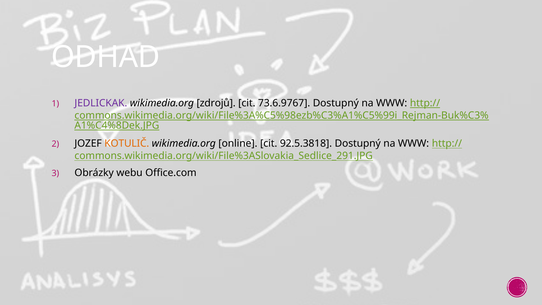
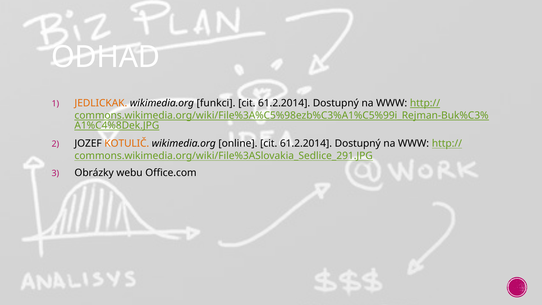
JEDLICKAK colour: purple -> orange (101, 103)
zdrojů: zdrojů -> funkci (216, 103)
73.6.9767: 73.6.9767 -> 61.2.2014 (284, 103)
online cit 92.5.3818: 92.5.3818 -> 61.2.2014 (306, 143)
